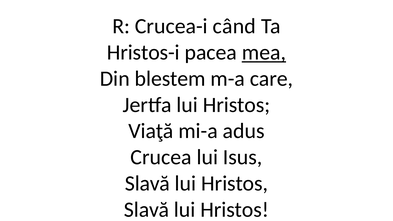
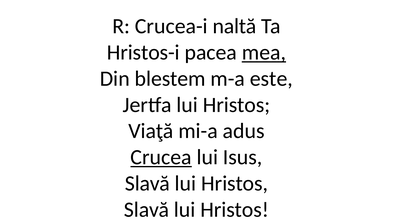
când: când -> naltă (235, 26)
care: care -> este (271, 79)
Crucea underline: none -> present (161, 157)
